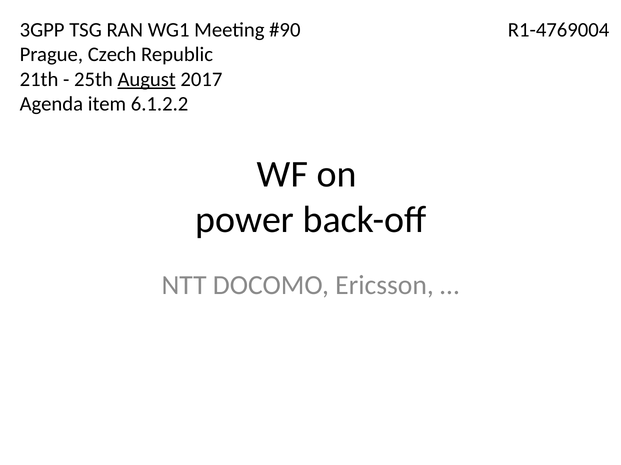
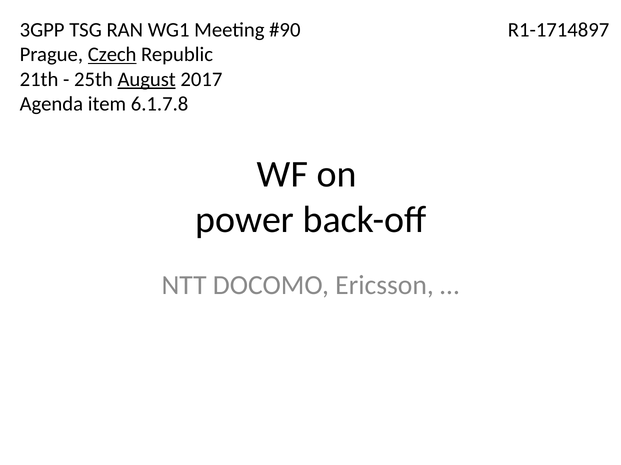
R1-4769004: R1-4769004 -> R1-1714897 (559, 30)
Czech underline: none -> present (112, 55)
6.1.2.2: 6.1.2.2 -> 6.1.7.8 (160, 104)
